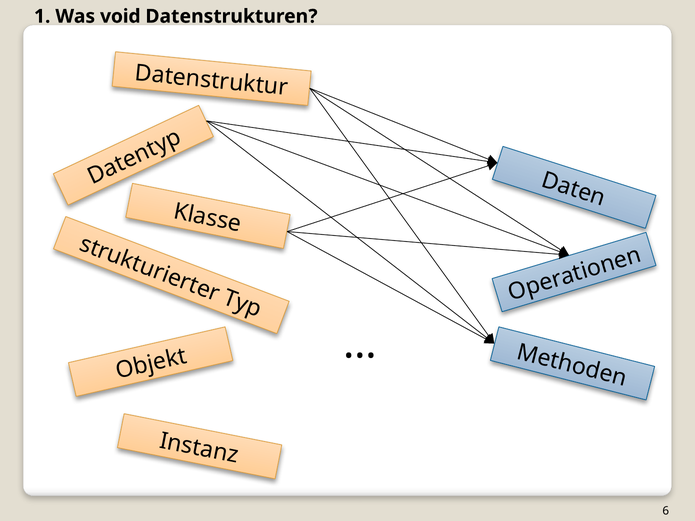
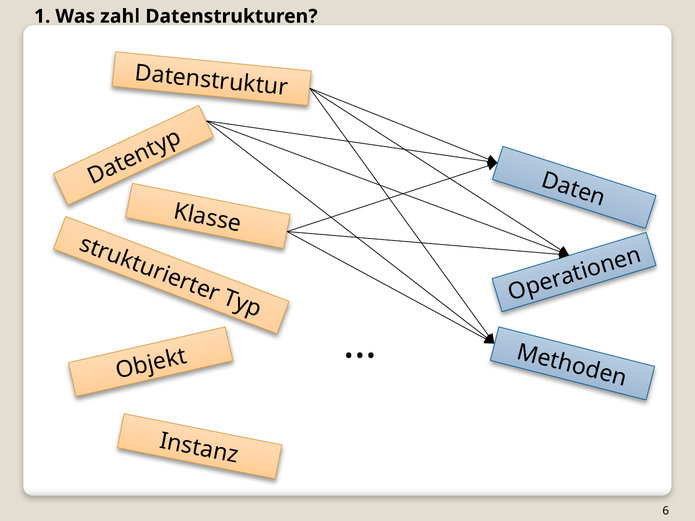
void: void -> zahl (120, 16)
